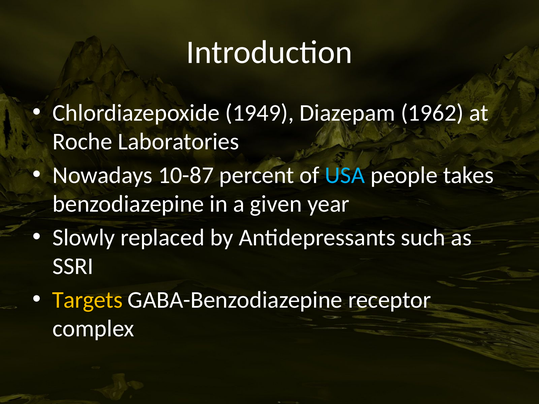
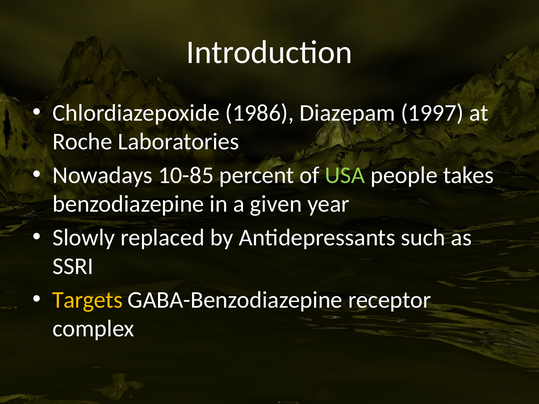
1949: 1949 -> 1986 (260, 113)
1962: 1962 -> 1997 (432, 113)
10-87: 10-87 -> 10-85 (186, 175)
USA colour: light blue -> light green (345, 175)
